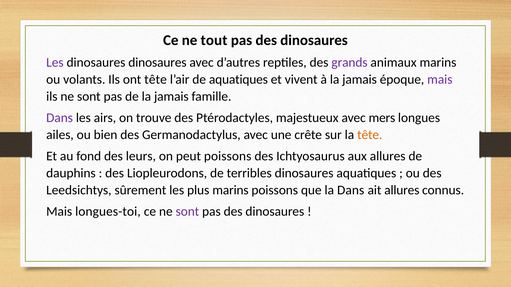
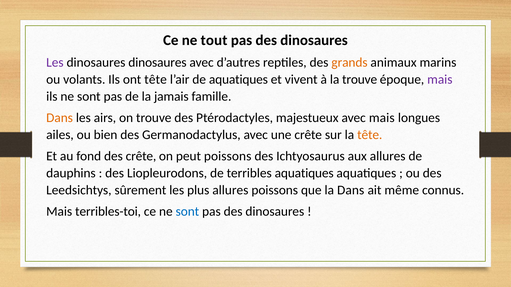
grands colour: purple -> orange (349, 62)
à la jamais: jamais -> trouve (360, 80)
Dans colour: purple -> orange (60, 118)
avec mers: mers -> mais (382, 118)
des leurs: leurs -> crête (141, 156)
terribles dinosaures: dinosaures -> aquatiques (304, 173)
plus marins: marins -> allures (230, 191)
ait allures: allures -> même (402, 191)
longues-toi: longues-toi -> terribles-toi (108, 212)
sont colour: purple -> blue (187, 212)
